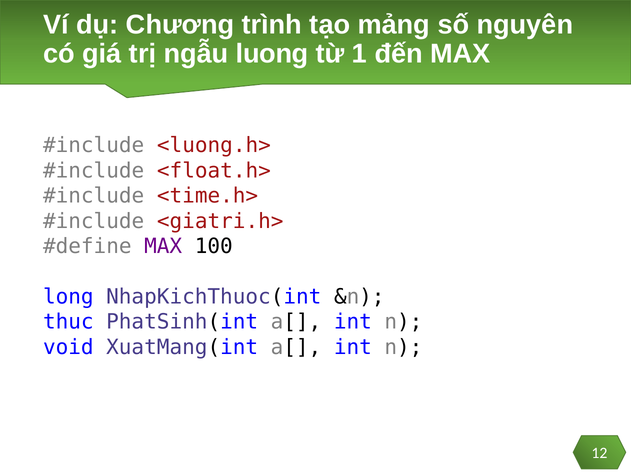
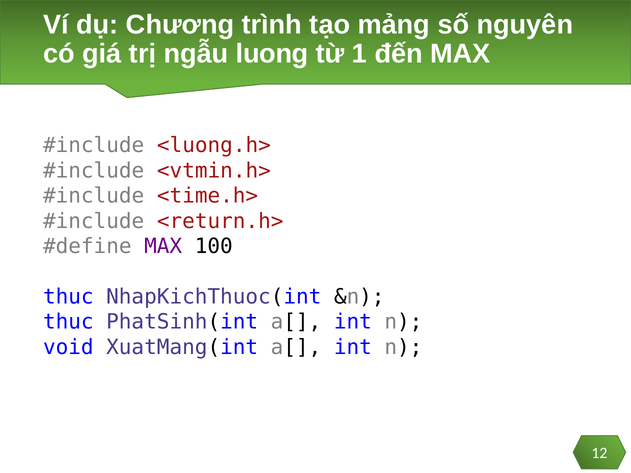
<float.h>: <float.h> -> <vtmin.h> (214, 171)
<giatri.h>: <giatri.h> -> <return.h> (220, 221)
long: long -> thuc (68, 297)
